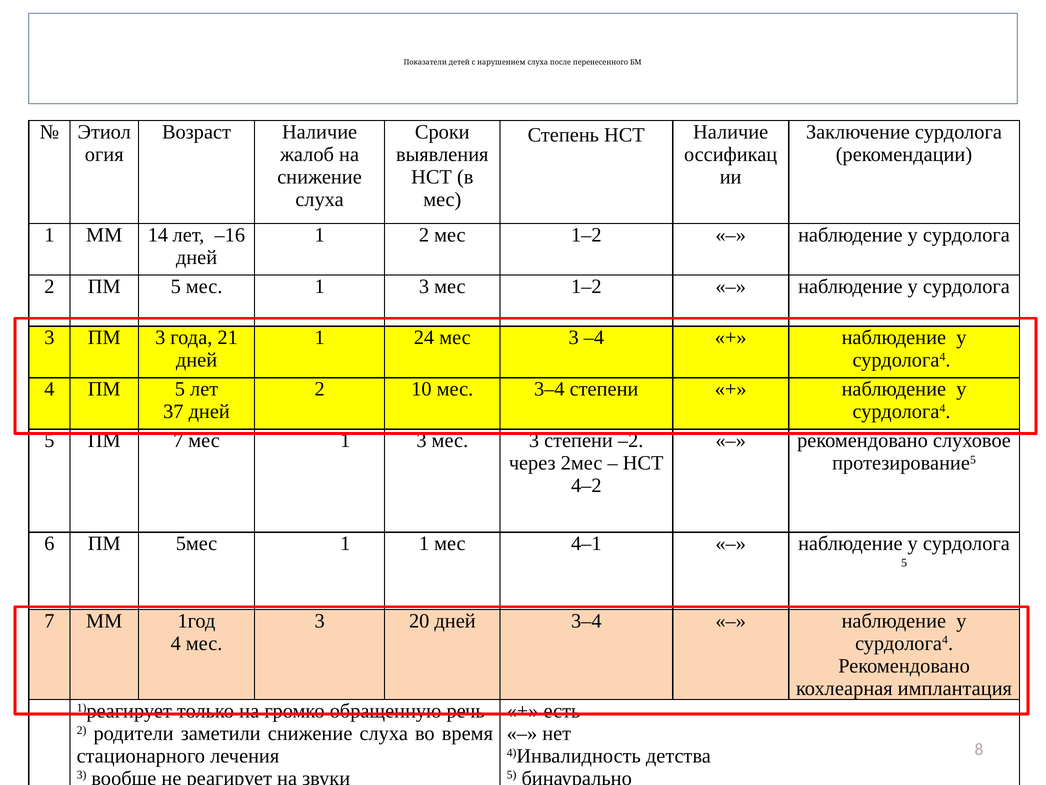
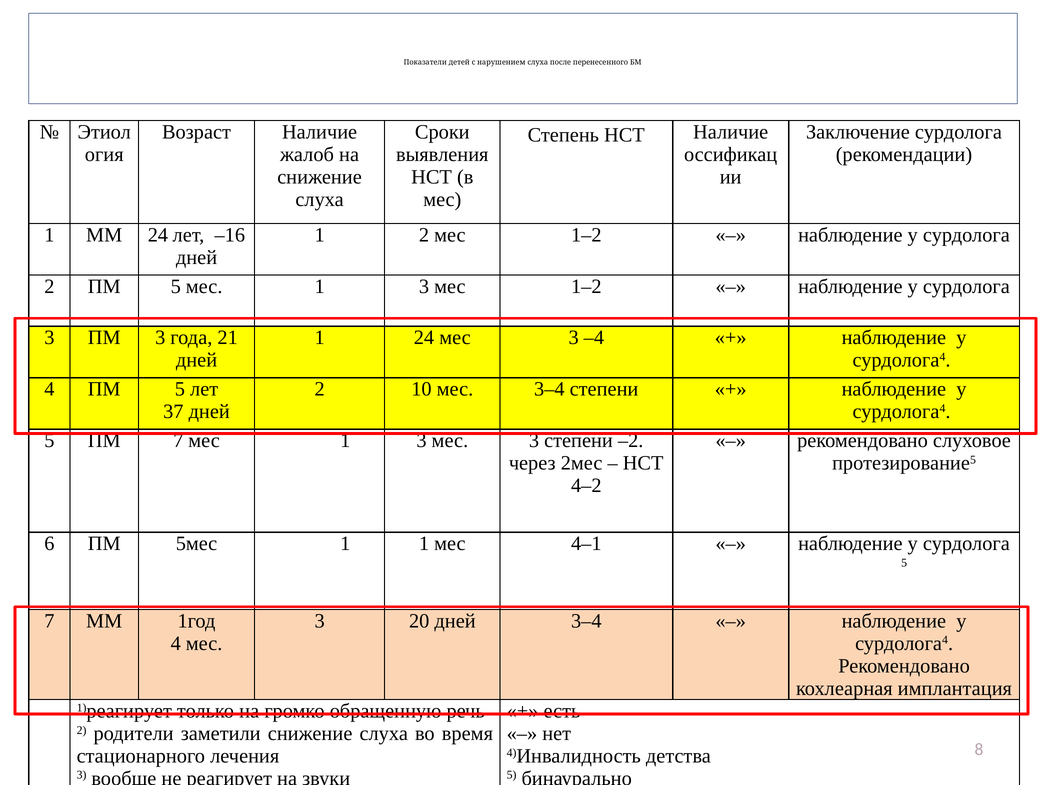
ММ 14: 14 -> 24 (158, 235)
